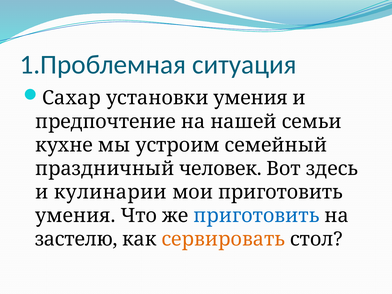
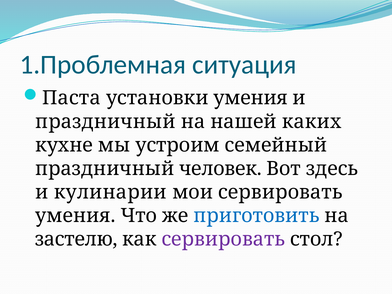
Сахар: Сахар -> Паста (71, 98)
предпочтение: предпочтение -> праздничный (105, 122)
семьи: семьи -> каких (312, 122)
мои приготовить: приготовить -> сервировать (280, 192)
сервировать colour: orange -> purple (223, 239)
